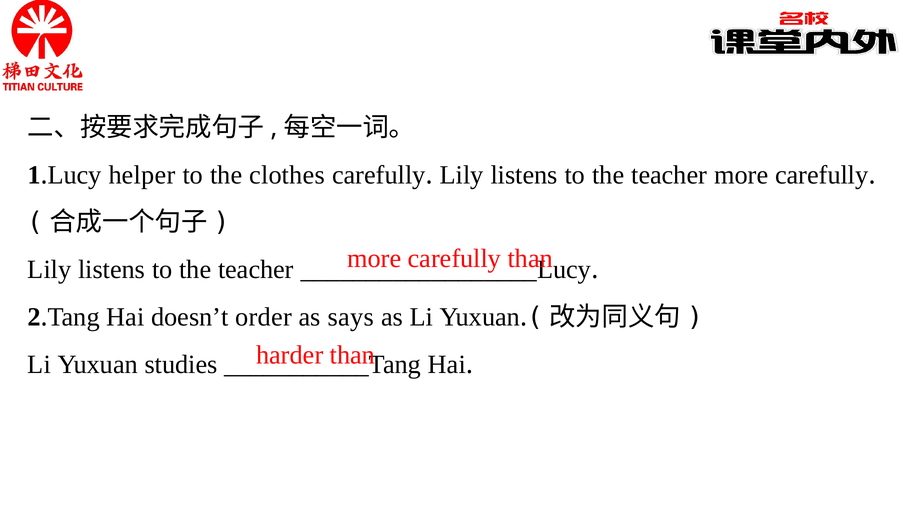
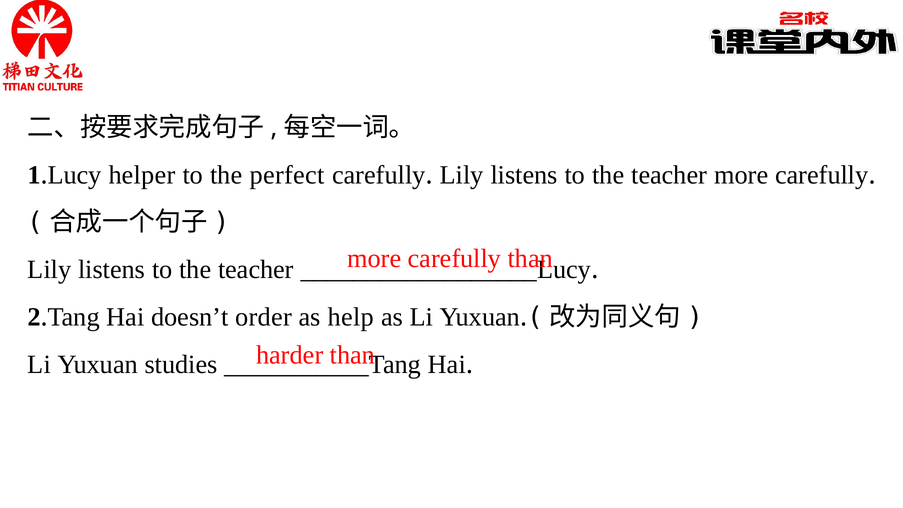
clothes: clothes -> perfect (287, 175)
says: says -> help (351, 317)
